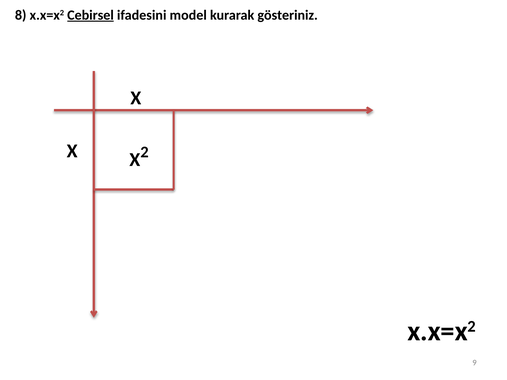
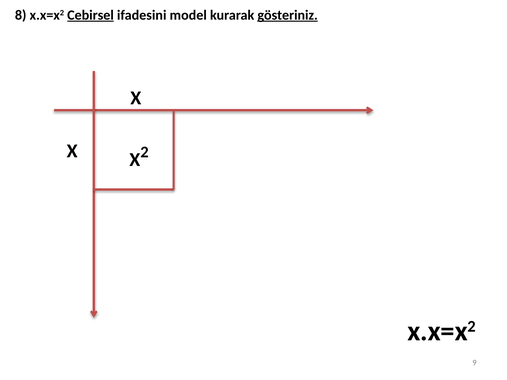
gösteriniz underline: none -> present (288, 15)
